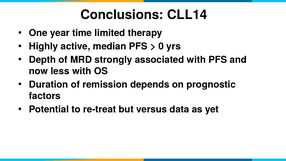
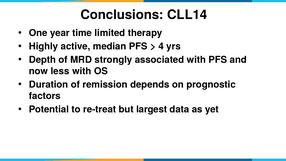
0: 0 -> 4 (161, 46)
versus: versus -> largest (152, 109)
